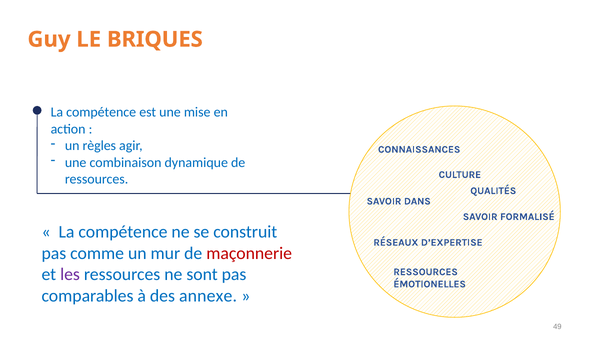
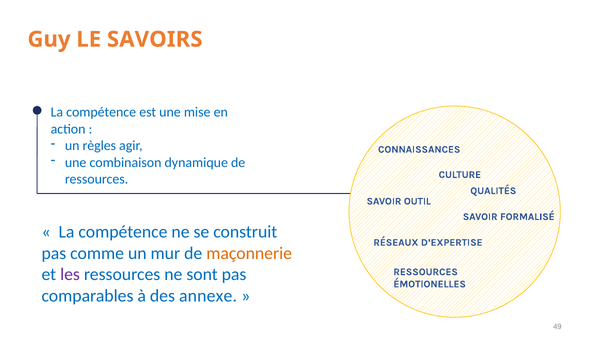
BRIQUES: BRIQUES -> SAVOIRS (155, 39)
DANS: DANS -> OUTIL (417, 201)
maçonnerie colour: red -> orange (249, 253)
